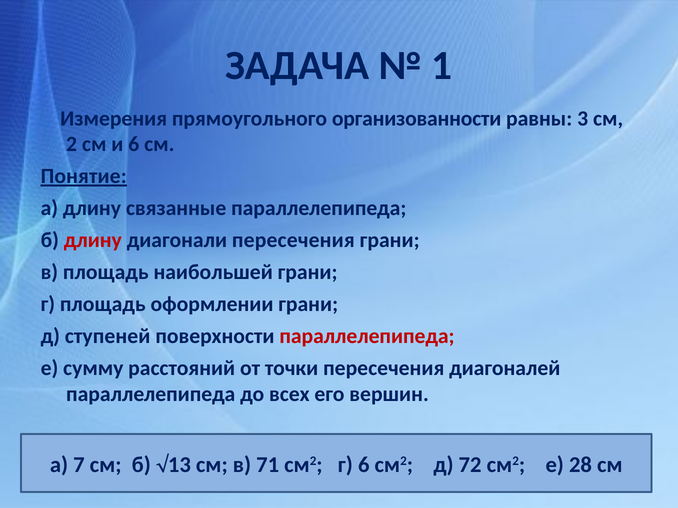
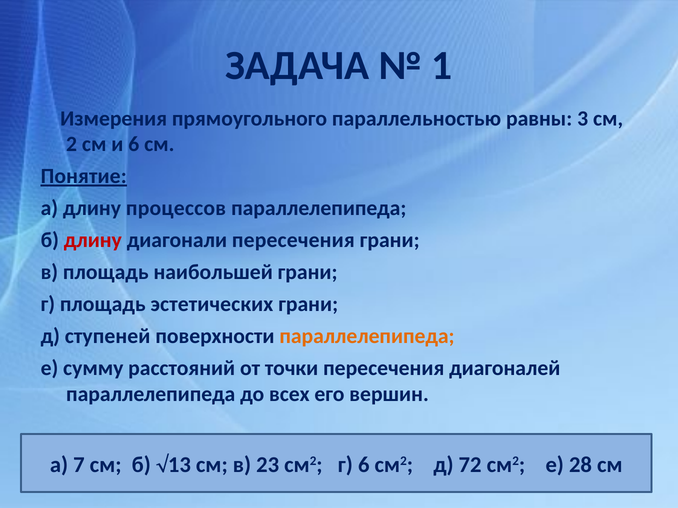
организованности: организованности -> параллельностью (416, 119)
связанные: связанные -> процессов (176, 209)
оформлении: оформлении -> эстетических (212, 305)
параллелепипеда colour: red -> orange (367, 337)
71: 71 -> 23 (268, 465)
